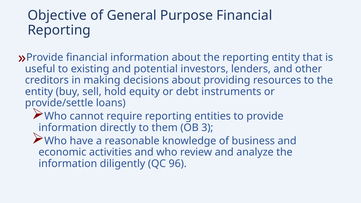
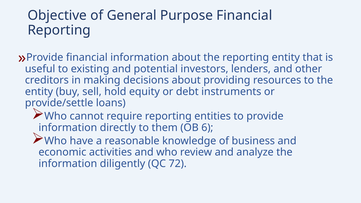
3: 3 -> 6 (207, 128)
96: 96 -> 72 (178, 164)
